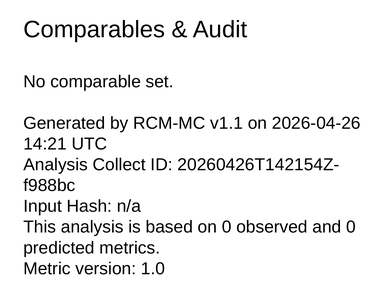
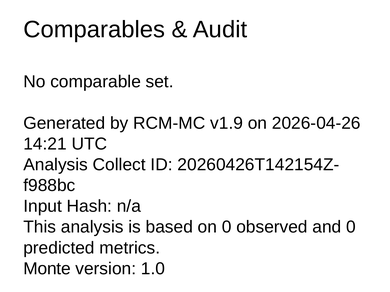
v1.1: v1.1 -> v1.9 (227, 123)
Metric: Metric -> Monte (47, 269)
